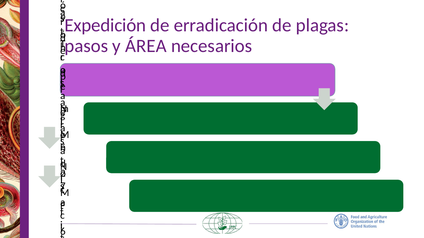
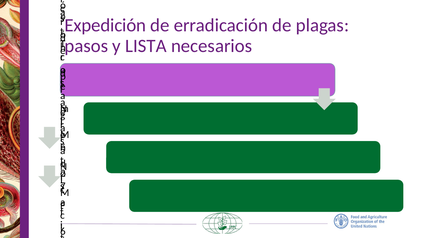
ÁREA: ÁREA -> LISTA (146, 46)
